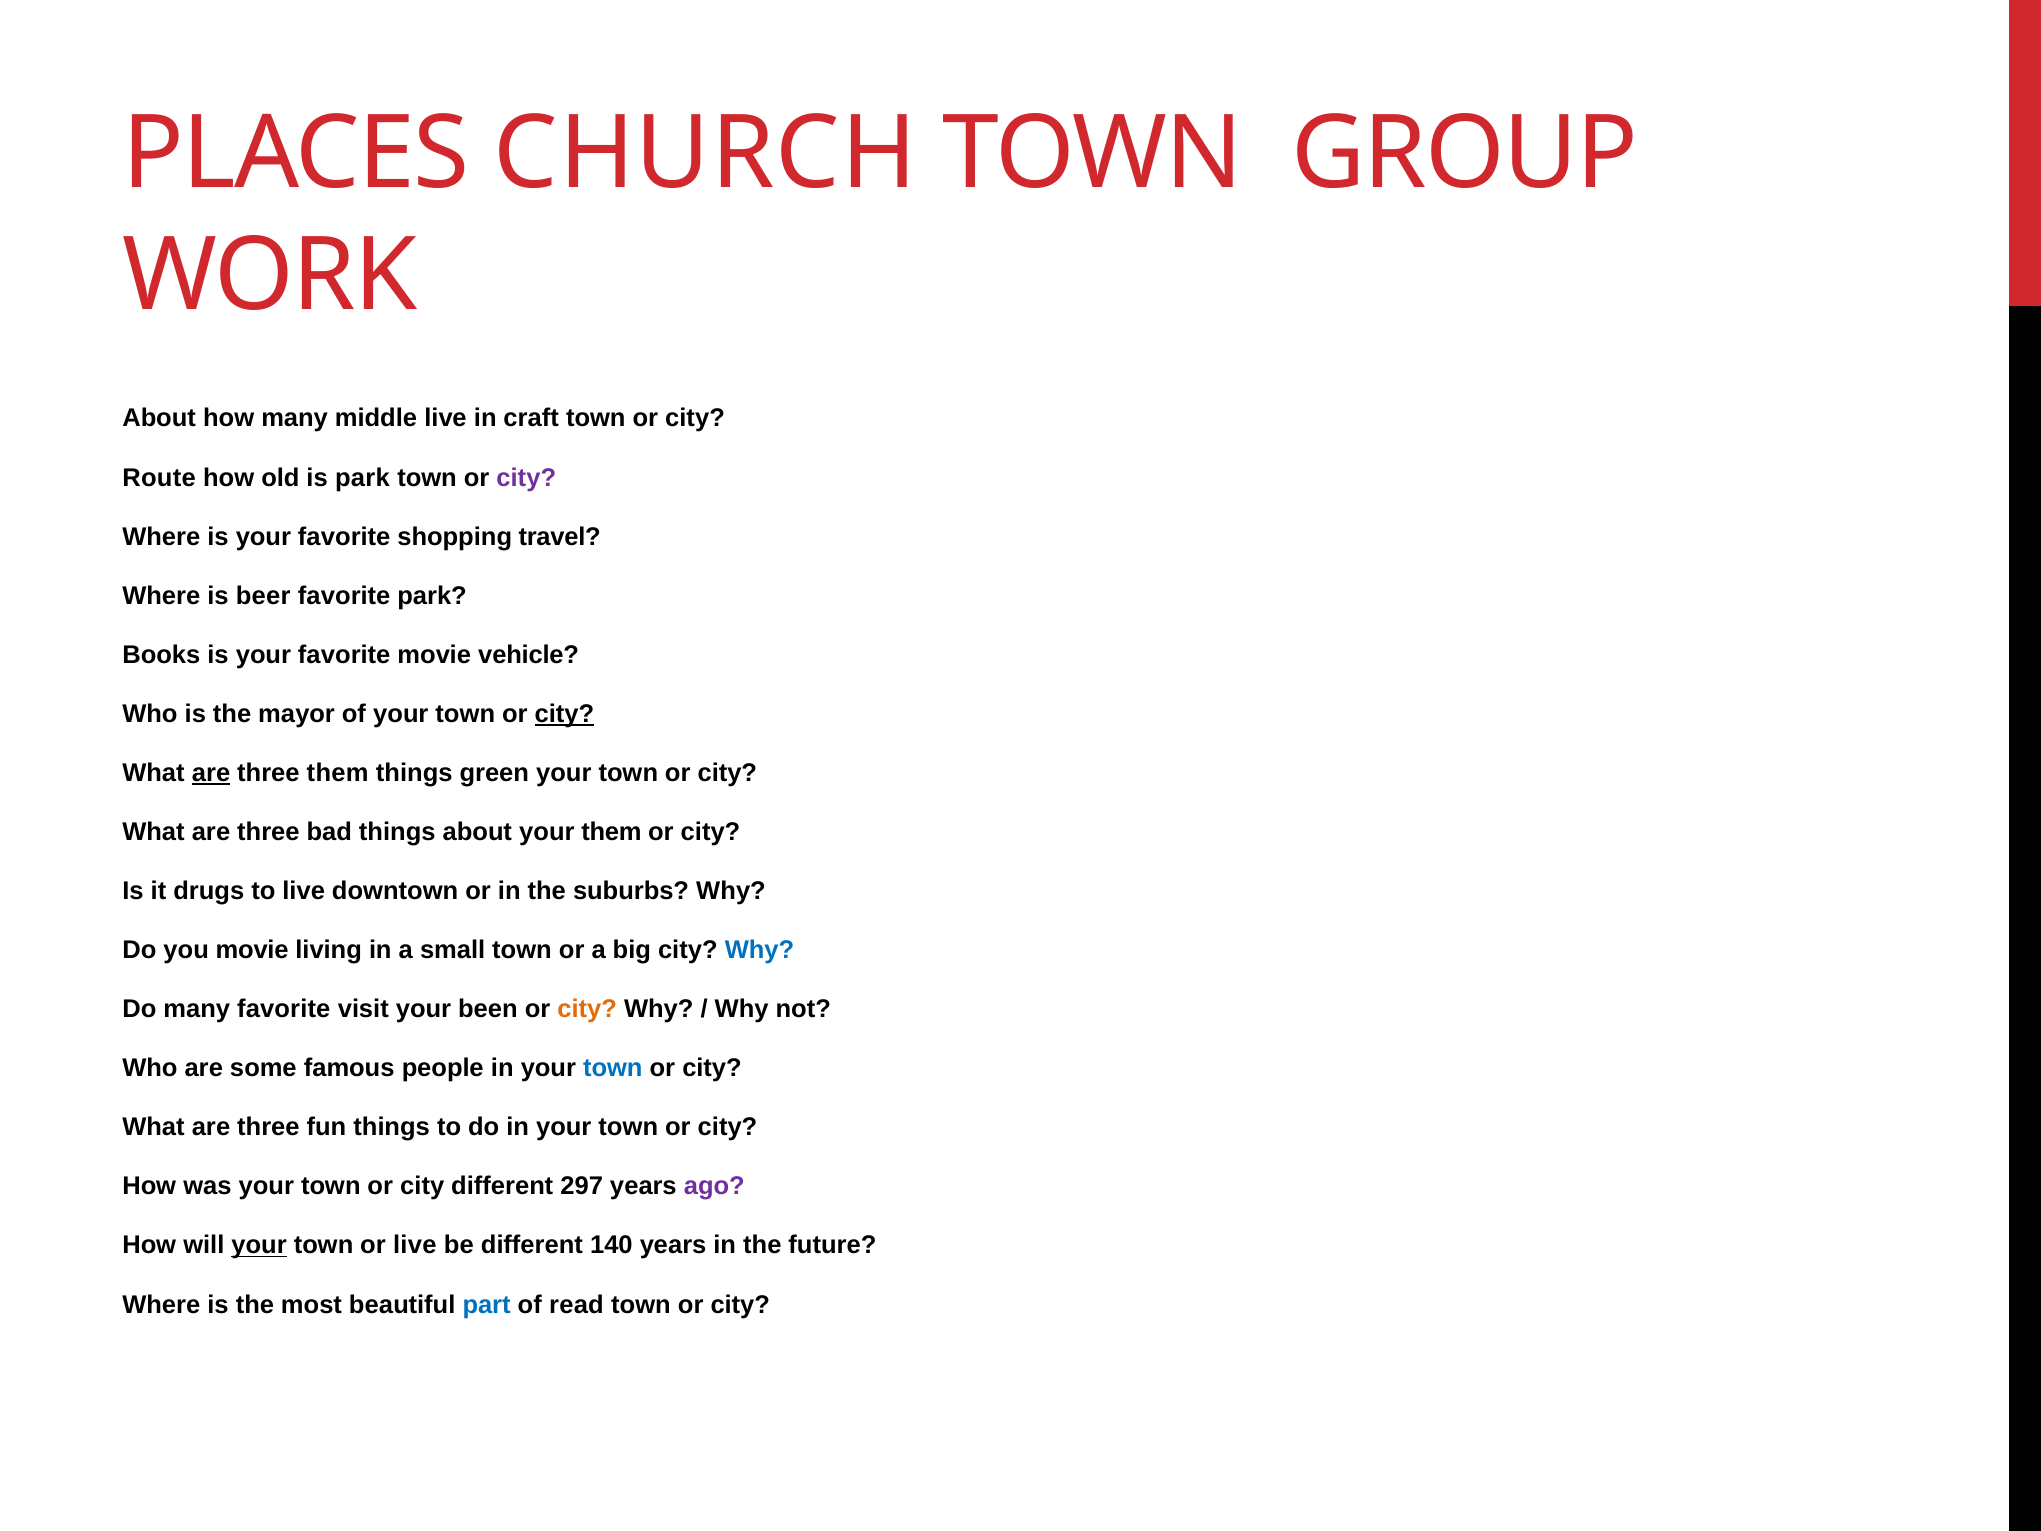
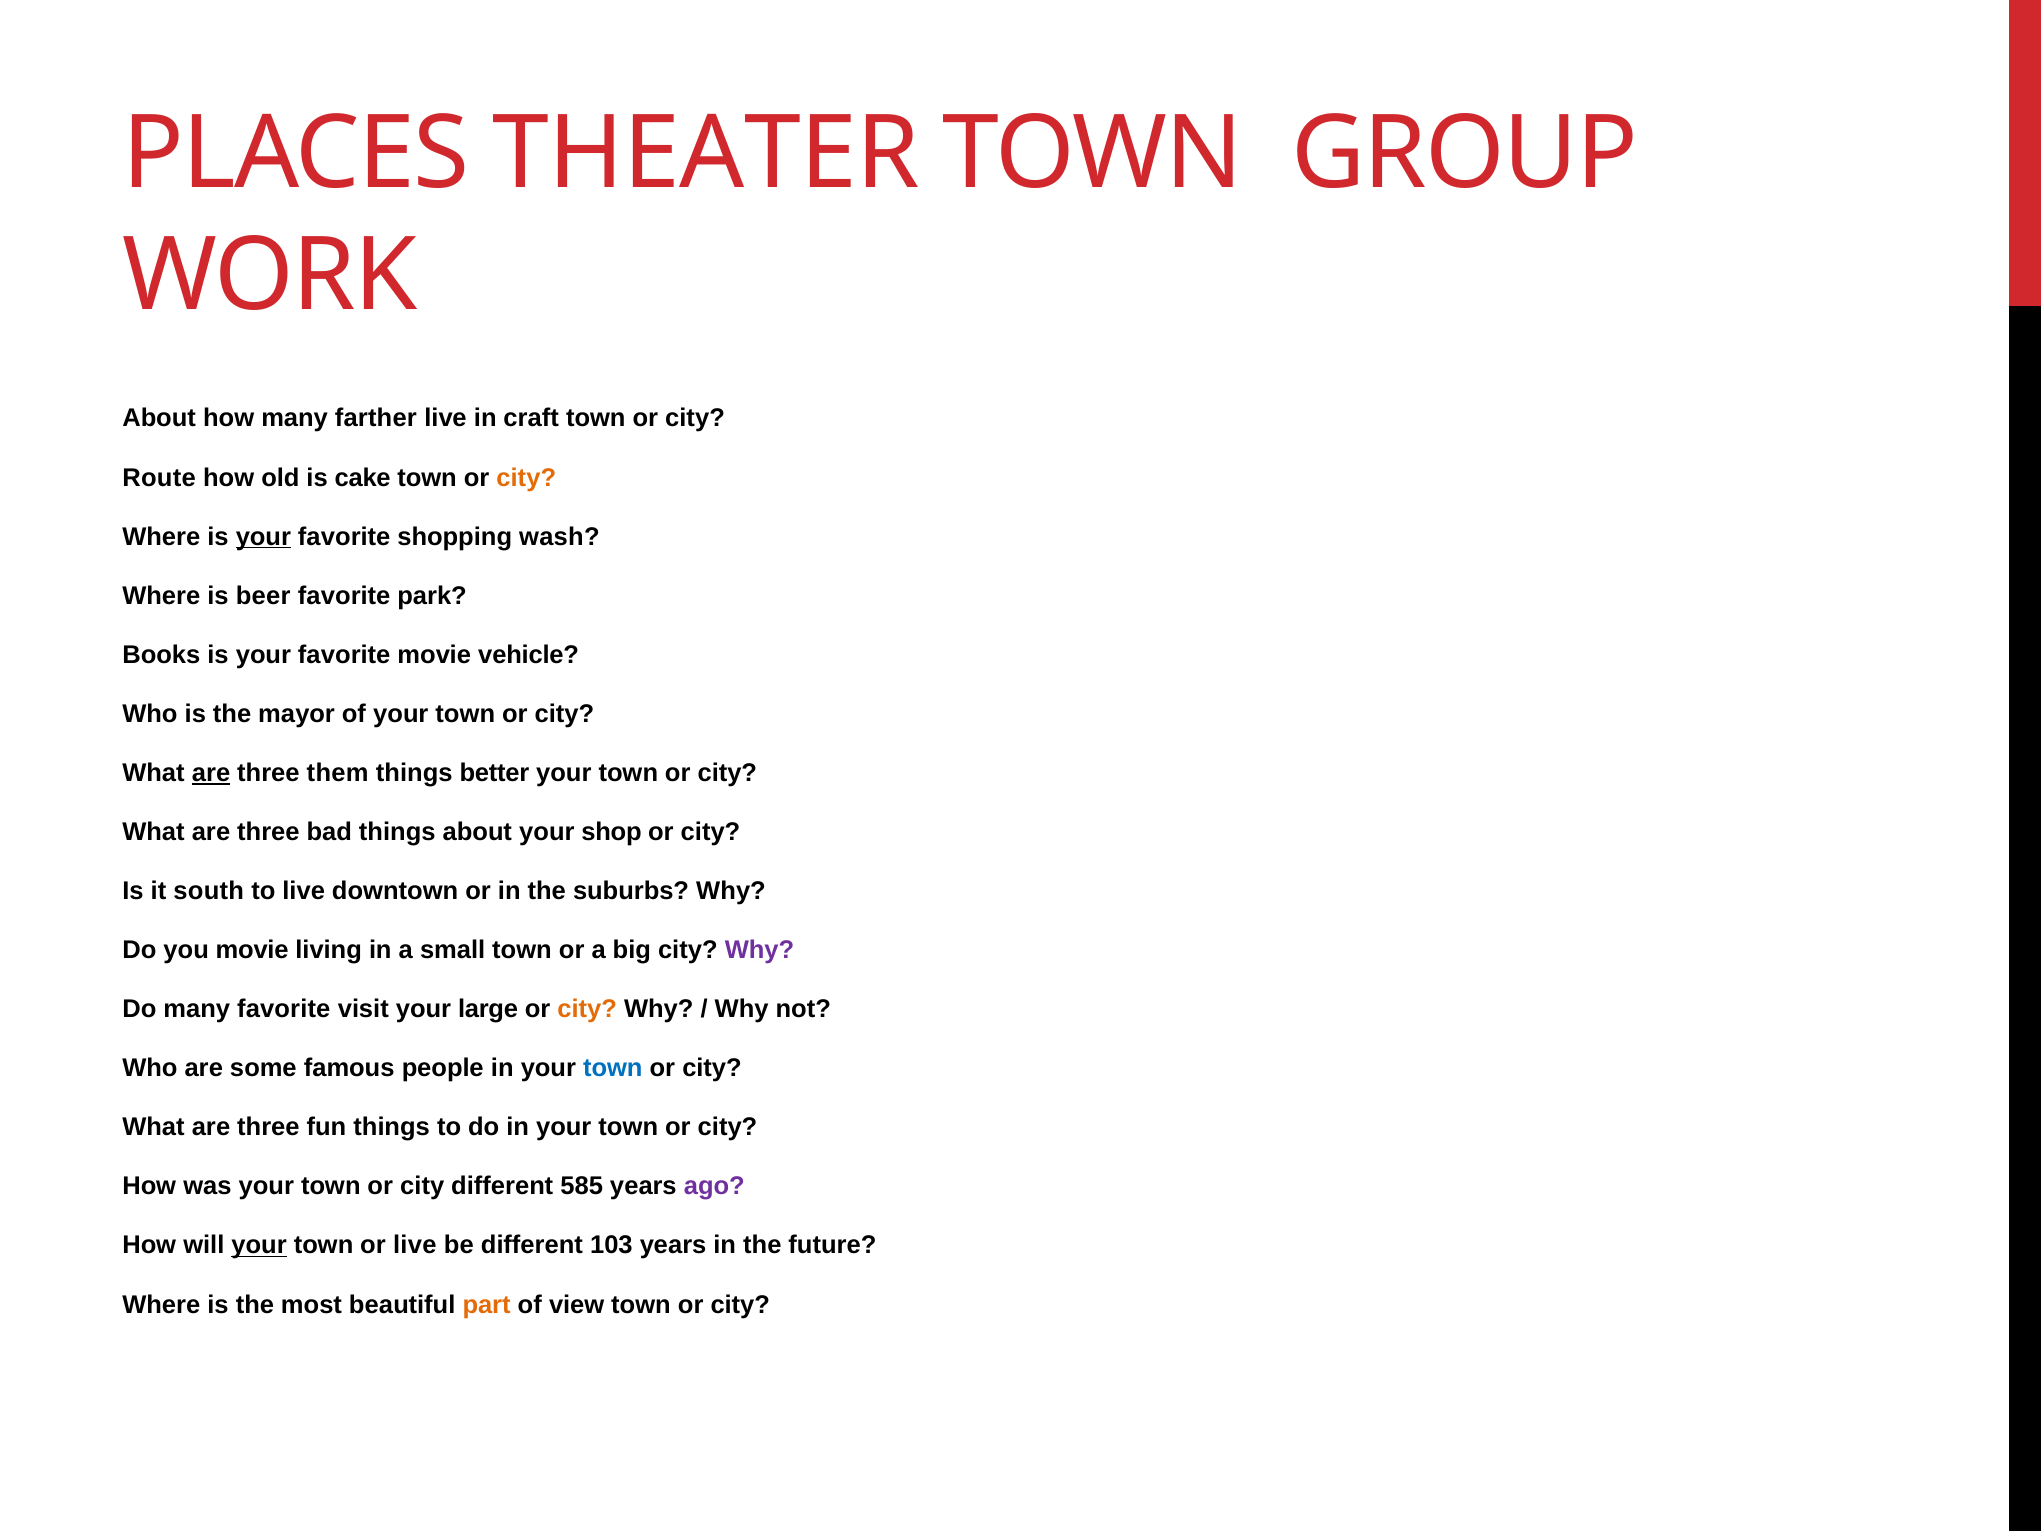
CHURCH: CHURCH -> THEATER (706, 153)
middle: middle -> farther (376, 418)
is park: park -> cake (363, 478)
city colour: purple -> orange (526, 478)
your underline: none -> present (263, 537)
travel: travel -> wash (559, 537)
city underline: present -> none (564, 714)
green: green -> better (494, 773)
your them: them -> shop (611, 832)
drugs: drugs -> south (209, 891)
Why colour: blue -> purple (760, 950)
been: been -> large (488, 1009)
297: 297 -> 585 (582, 1186)
140: 140 -> 103 (611, 1245)
part colour: blue -> orange (487, 1304)
read: read -> view (577, 1304)
